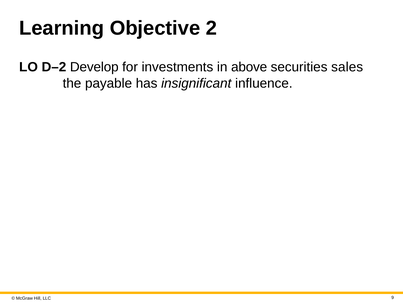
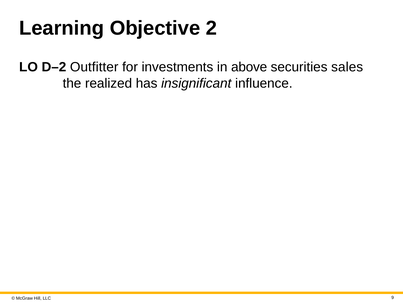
Develop: Develop -> Outfitter (94, 67)
payable: payable -> realized (109, 83)
